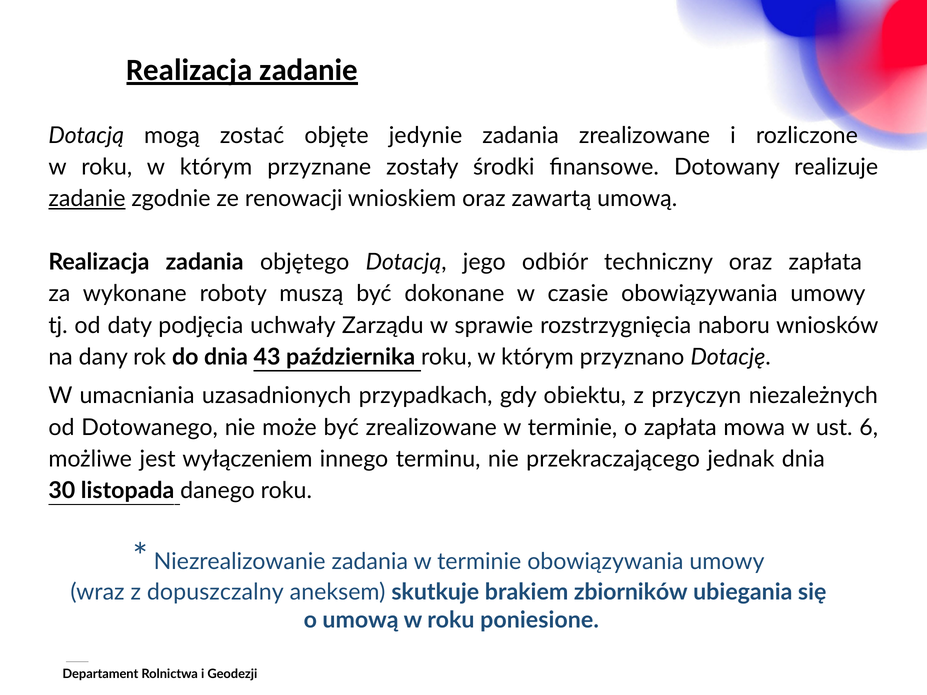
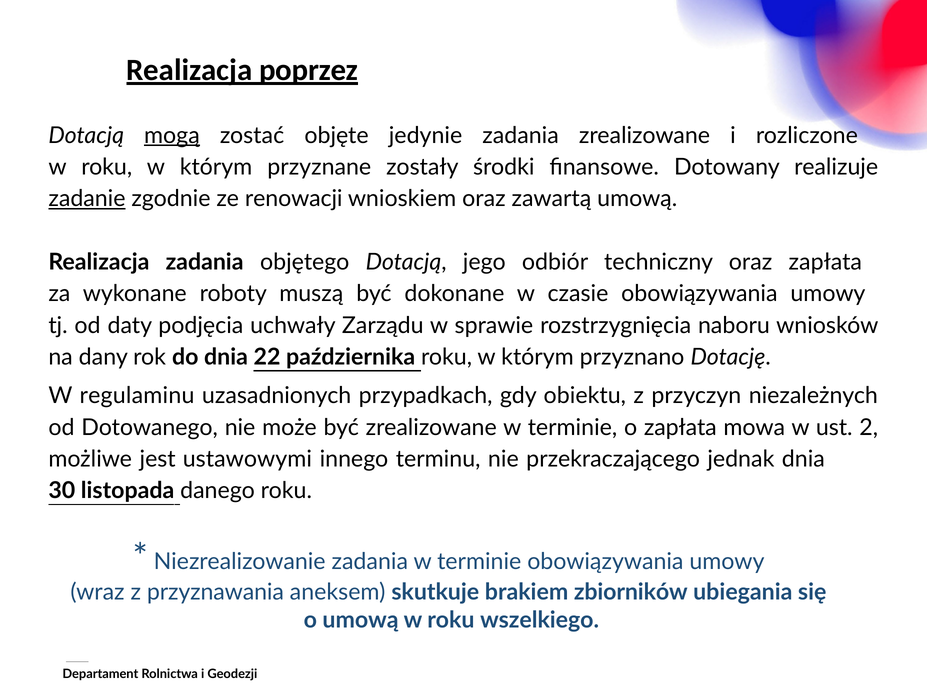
Realizacja zadanie: zadanie -> poprzez (309, 70)
mogą underline: none -> present (172, 136)
43: 43 -> 22 (267, 357)
umacniania: umacniania -> regulaminu (137, 396)
6: 6 -> 2 (869, 428)
wyłączeniem: wyłączeniem -> ustawowymi (247, 459)
dopuszczalny: dopuszczalny -> przyznawania (215, 592)
poniesione: poniesione -> wszelkiego (540, 620)
